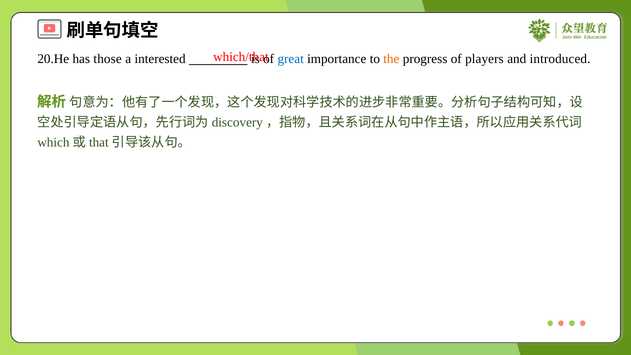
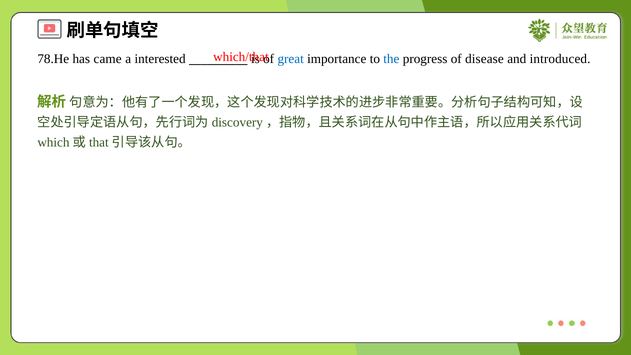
20.He: 20.He -> 78.He (53, 59)
those: those -> came (108, 59)
the colour: orange -> blue (391, 59)
players: players -> disease (484, 59)
